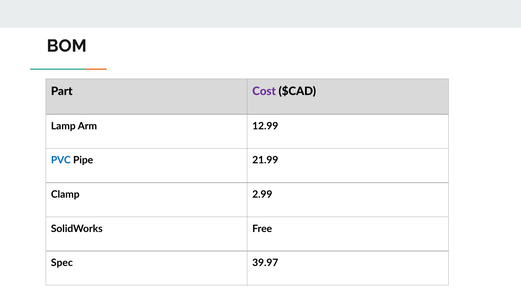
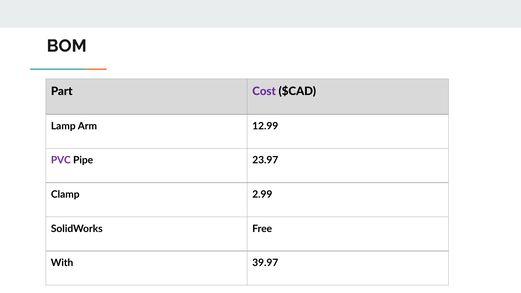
PVC colour: blue -> purple (61, 160)
21.99: 21.99 -> 23.97 (265, 160)
Spec: Spec -> With (62, 263)
